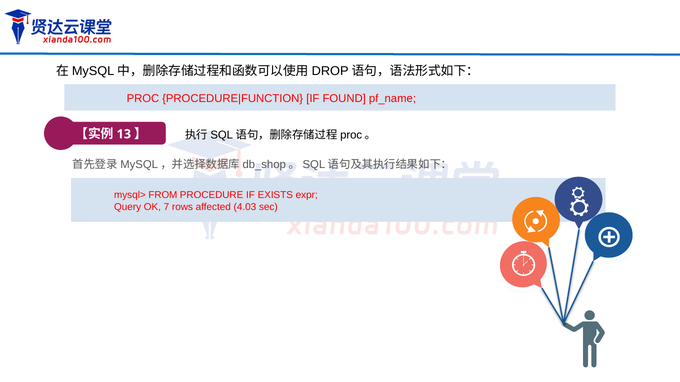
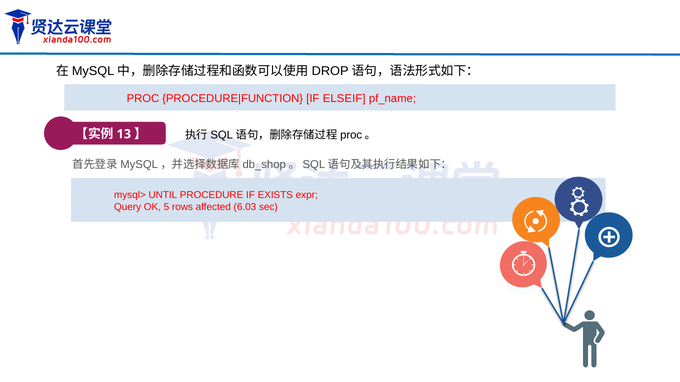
FOUND: FOUND -> ELSEIF (344, 99)
FROM: FROM -> UNTIL (163, 195)
7: 7 -> 5 (166, 207)
4.03: 4.03 -> 6.03 (245, 207)
